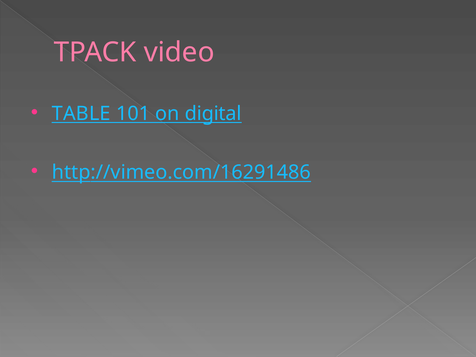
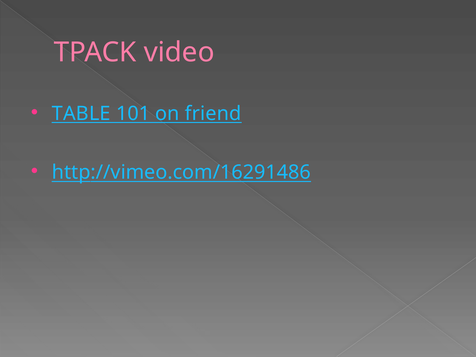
digital: digital -> friend (213, 114)
